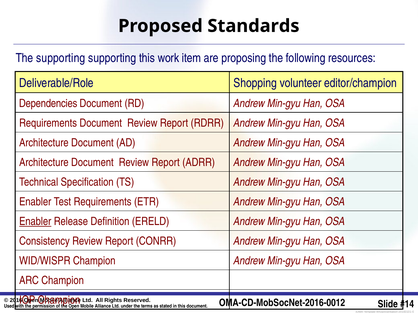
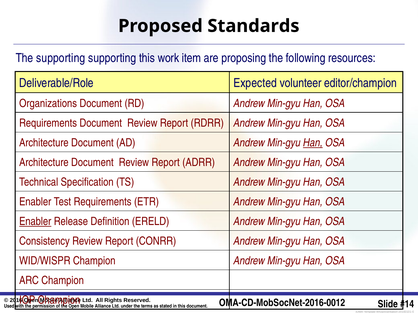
Shopping: Shopping -> Expected (255, 83)
Dependencies: Dependencies -> Organizations (48, 104)
Han underline: none -> present (313, 143)
